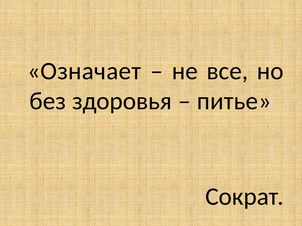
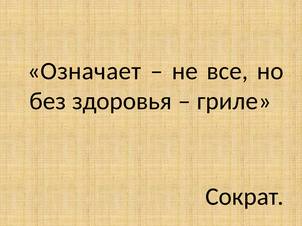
питье: питье -> гриле (234, 101)
